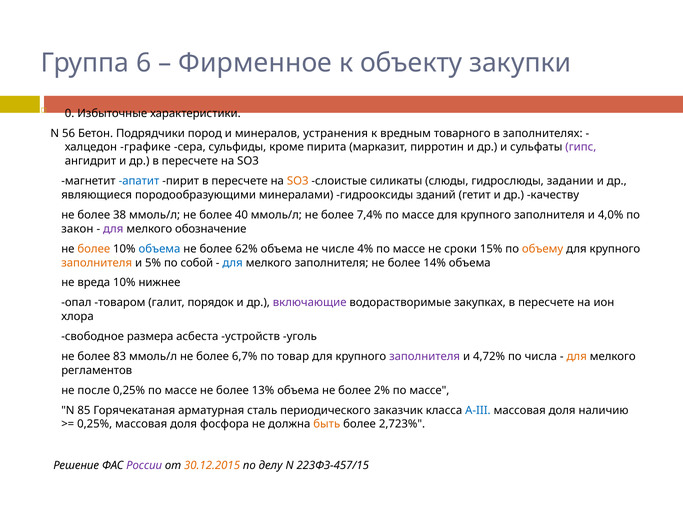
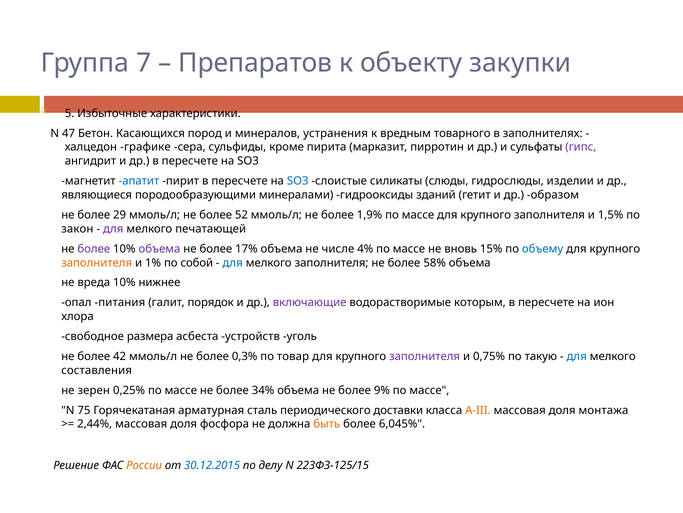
6: 6 -> 7 (144, 63)
Фирменное: Фирменное -> Препаратов (255, 63)
0: 0 -> 5 (70, 113)
56: 56 -> 47 (69, 133)
Подрядчики: Подрядчики -> Касающихся (150, 133)
SO3 colour: orange -> blue (298, 181)
задании: задании -> изделии (570, 181)
качеству: качеству -> образом (553, 195)
38: 38 -> 29 (120, 215)
40: 40 -> 52 (241, 215)
7,4%: 7,4% -> 1,9% (370, 215)
4,0%: 4,0% -> 1,5% (611, 215)
обозначение: обозначение -> печатающей (211, 229)
более colour: orange -> purple (94, 248)
объема colour: blue -> purple (159, 248)
62%: 62% -> 17% (246, 248)
сроки: сроки -> вновь (461, 248)
объему colour: orange -> blue (543, 248)
5%: 5% -> 1% (153, 262)
14%: 14% -> 58% (435, 262)
товаром: товаром -> питания (120, 302)
закупках: закупках -> которым (480, 302)
83: 83 -> 42 (120, 356)
6,7%: 6,7% -> 0,3% (245, 356)
4,72%: 4,72% -> 0,75% (489, 356)
числа: числа -> такую (541, 356)
для colour: orange -> blue (577, 356)
регламентов: регламентов -> составления (97, 370)
после: после -> зерен (94, 390)
13%: 13% -> 34% (263, 390)
2%: 2% -> 9% (382, 390)
85: 85 -> 75 (84, 410)
заказчик: заказчик -> доставки (398, 410)
А-III colour: blue -> orange (478, 410)
наличию: наличию -> монтажа (603, 410)
0,25%: 0,25% -> 2,44% (95, 424)
2,723%: 2,723% -> 6,045% (402, 424)
России colour: purple -> orange (144, 465)
30.12.2015 colour: orange -> blue (212, 465)
223ФЗ-457/15: 223ФЗ-457/15 -> 223ФЗ-125/15 (333, 465)
